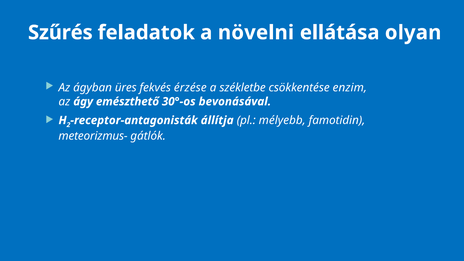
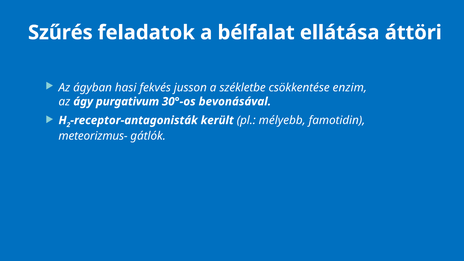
növelni: növelni -> bélfalat (256, 33)
olyan: olyan -> áttöri (413, 33)
üres: üres -> hasi (126, 88)
érzése: érzése -> jusson (190, 88)
emészthető: emészthető -> purgativum (128, 102)
állítja: állítja -> került (217, 120)
